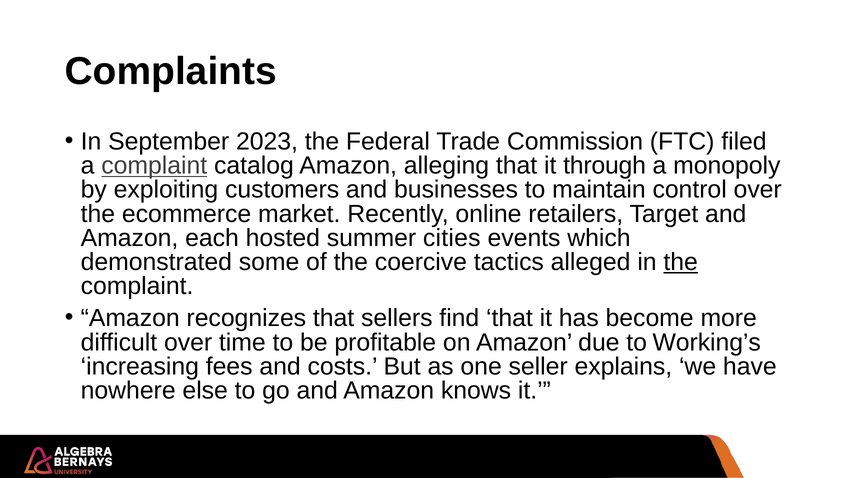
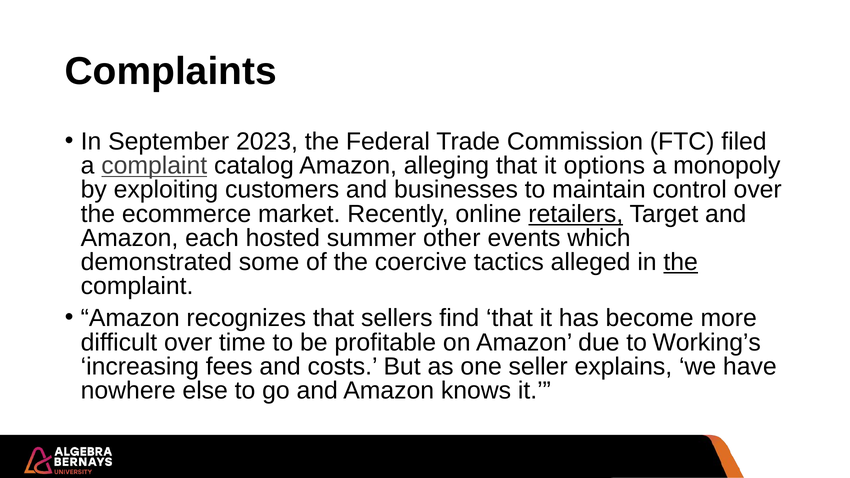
through: through -> options (604, 166)
retailers underline: none -> present (576, 214)
cities: cities -> other (452, 238)
